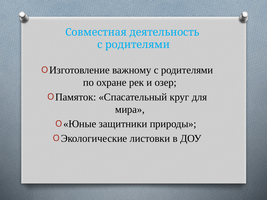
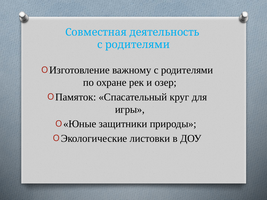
мира: мира -> игры (130, 110)
